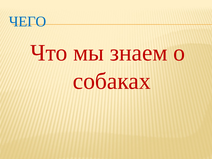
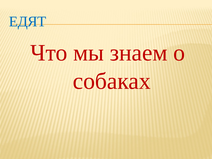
ЧЕГО: ЧЕГО -> ЕДЯТ (28, 21)
